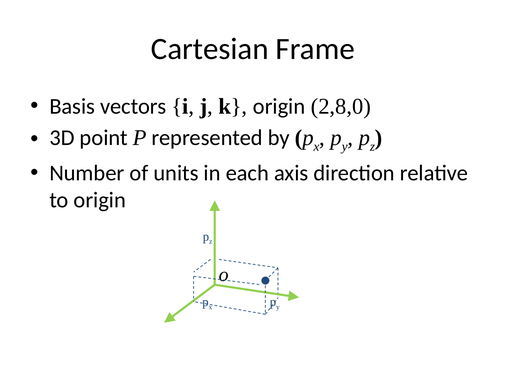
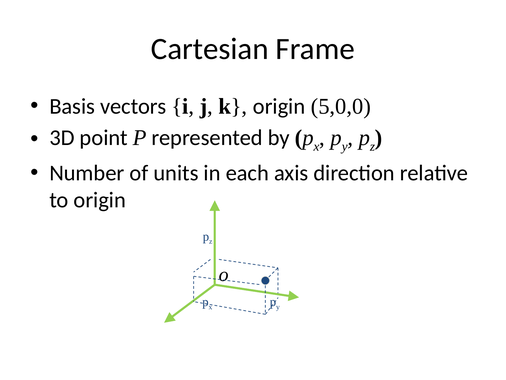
2,8,0: 2,8,0 -> 5,0,0 (341, 106)
